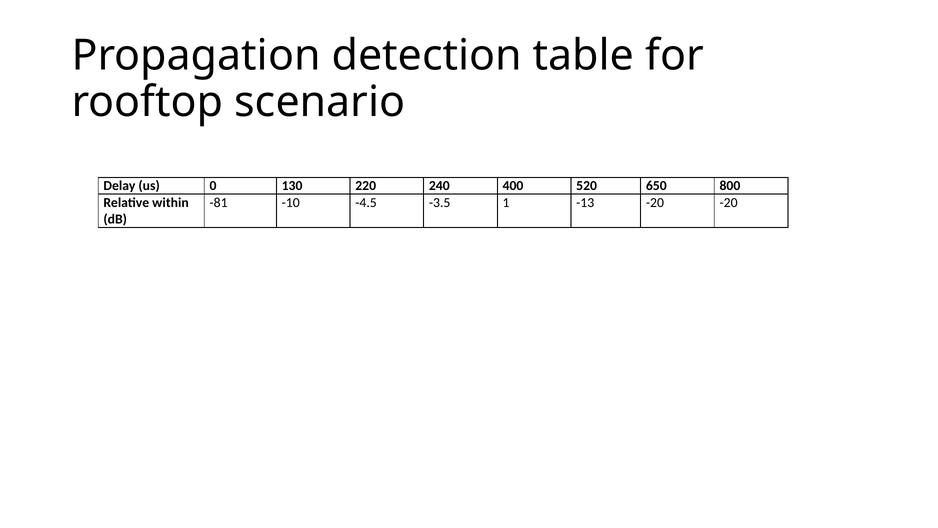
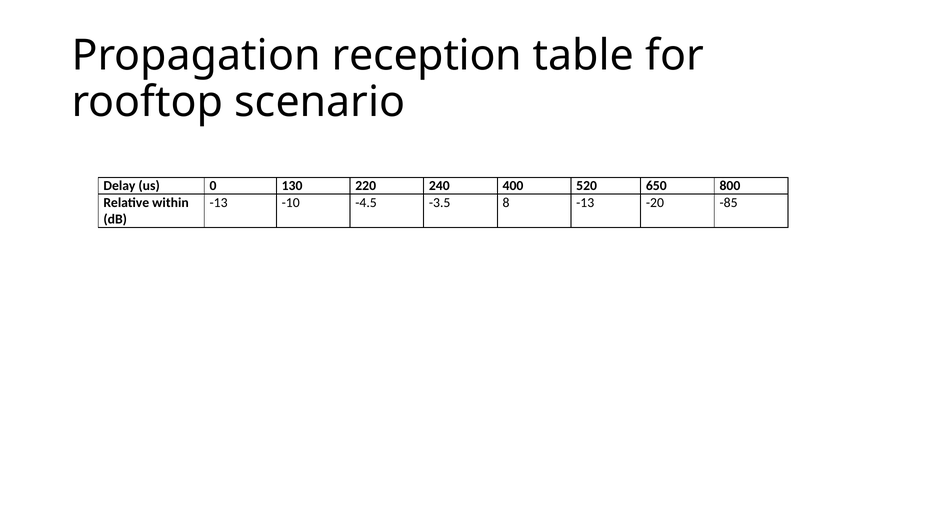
detection: detection -> reception (427, 56)
-81: -81 -> -13 (219, 202)
1: 1 -> 8 (506, 202)
-20 -20: -20 -> -85 (729, 202)
